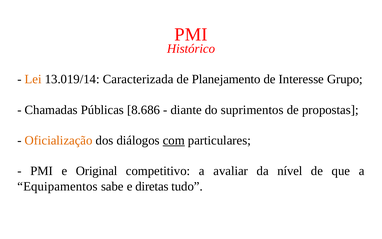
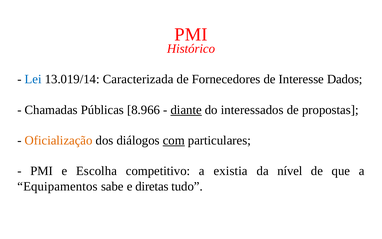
Lei colour: orange -> blue (33, 79)
Planejamento: Planejamento -> Fornecedores (226, 79)
Grupo: Grupo -> Dados (345, 79)
8.686: 8.686 -> 8.966 (144, 110)
diante underline: none -> present (186, 110)
suprimentos: suprimentos -> interessados (252, 110)
Original: Original -> Escolha (97, 171)
avaliar: avaliar -> existia (231, 171)
